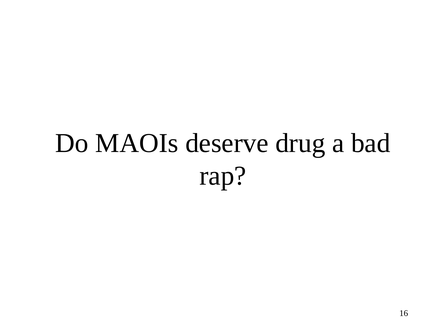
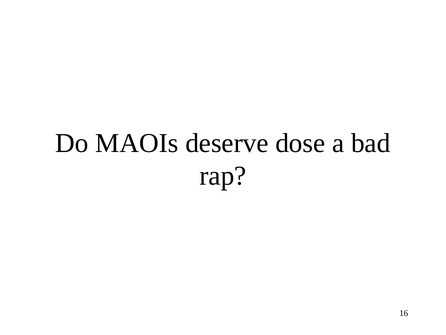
drug: drug -> dose (300, 143)
